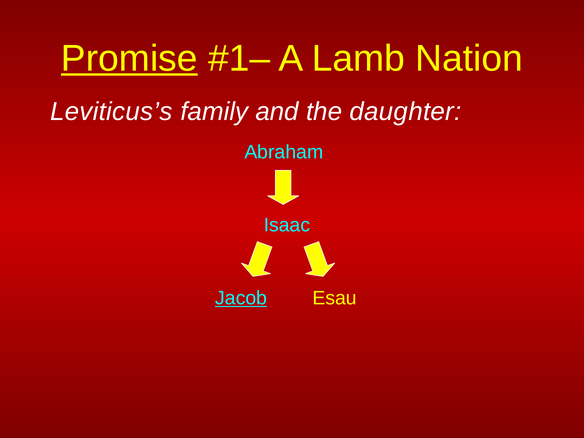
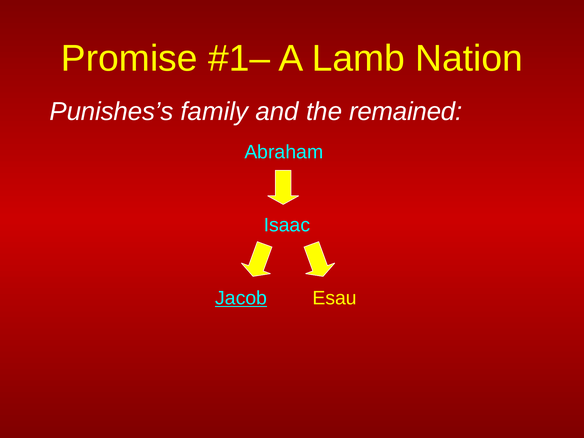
Promise underline: present -> none (129, 59)
Leviticus’s: Leviticus’s -> Punishes’s (112, 112)
daughter: daughter -> remained (406, 112)
